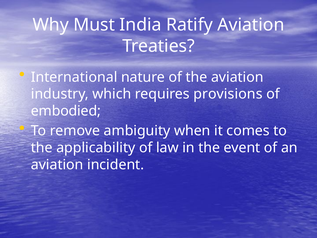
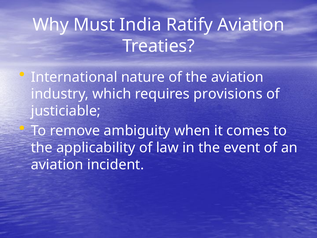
embodied: embodied -> justiciable (66, 111)
